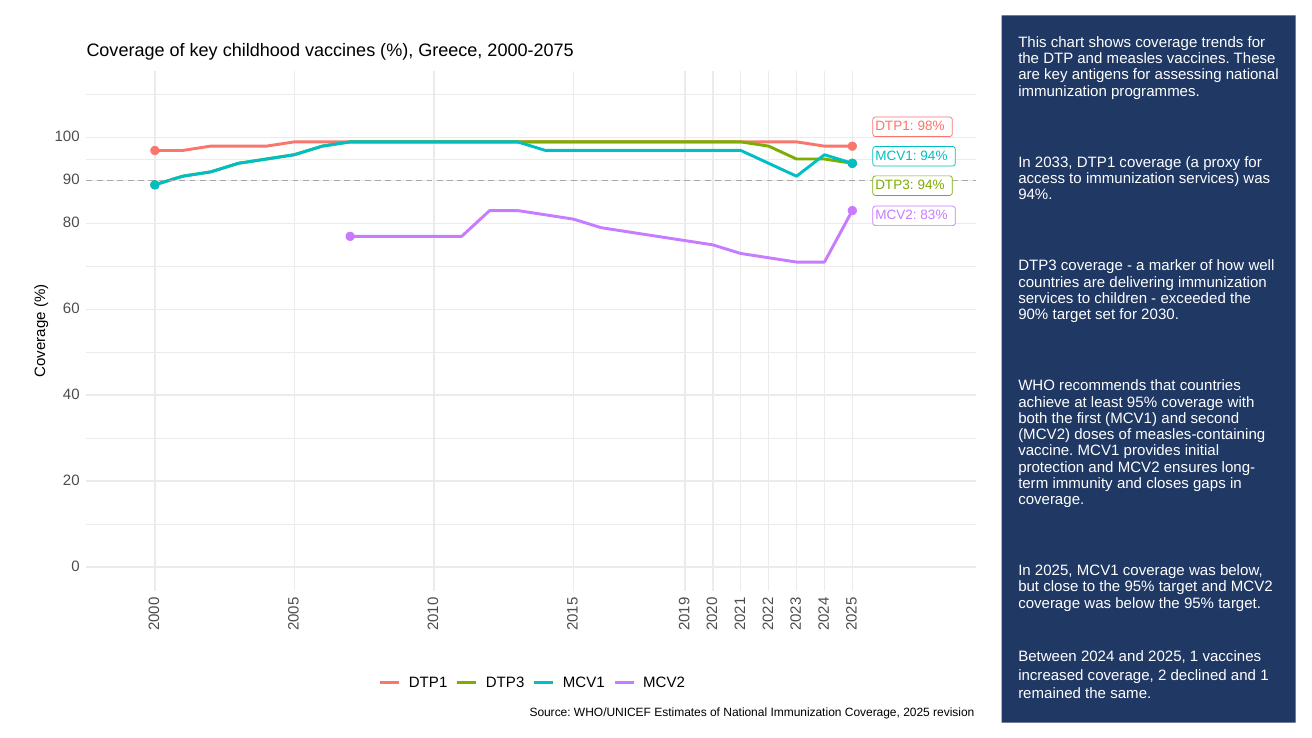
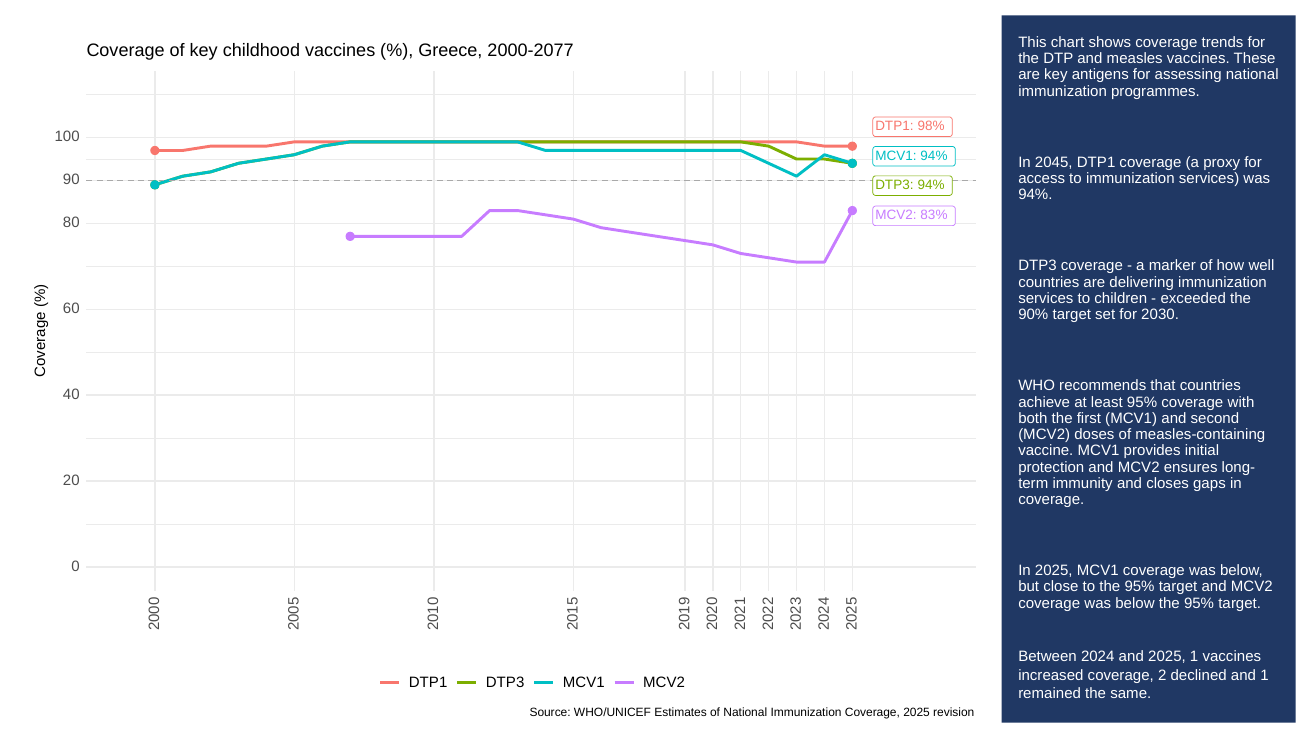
2000-2075: 2000-2075 -> 2000-2077 (531, 51)
2033: 2033 -> 2045 (1054, 162)
